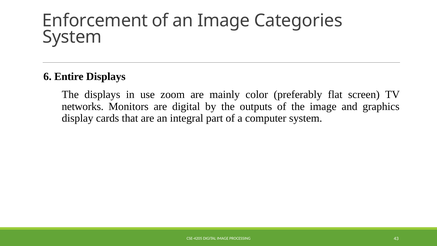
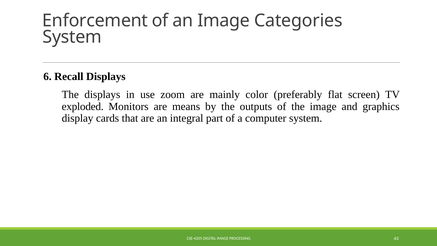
Entire: Entire -> Recall (69, 76)
networks: networks -> exploded (83, 106)
are digital: digital -> means (186, 106)
